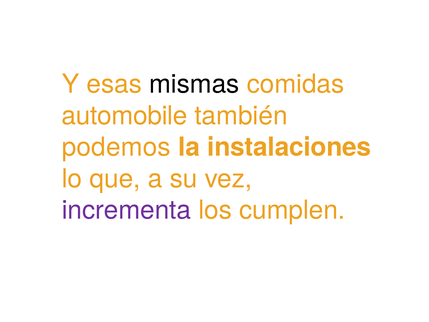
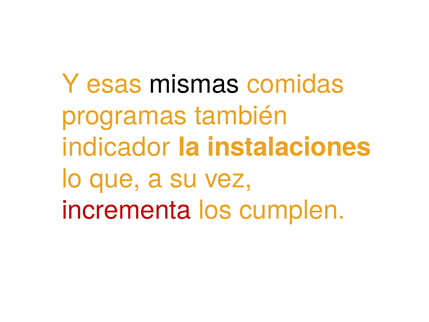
automobile: automobile -> programas (124, 116)
podemos: podemos -> indicador (116, 147)
incrementa colour: purple -> red (126, 210)
